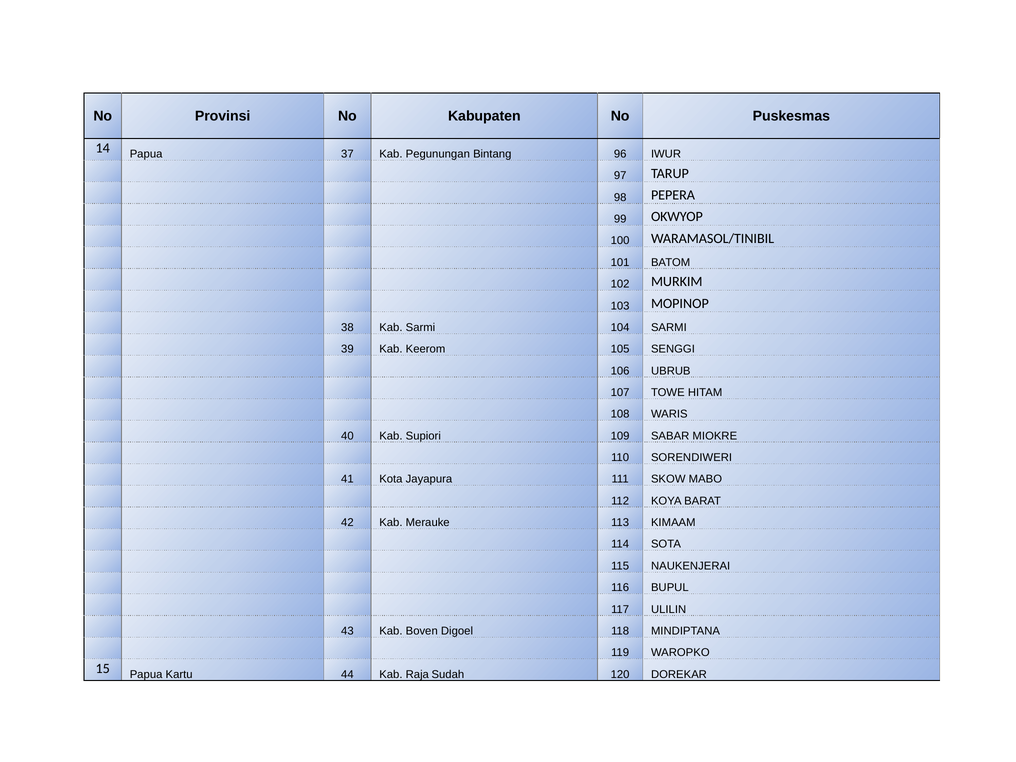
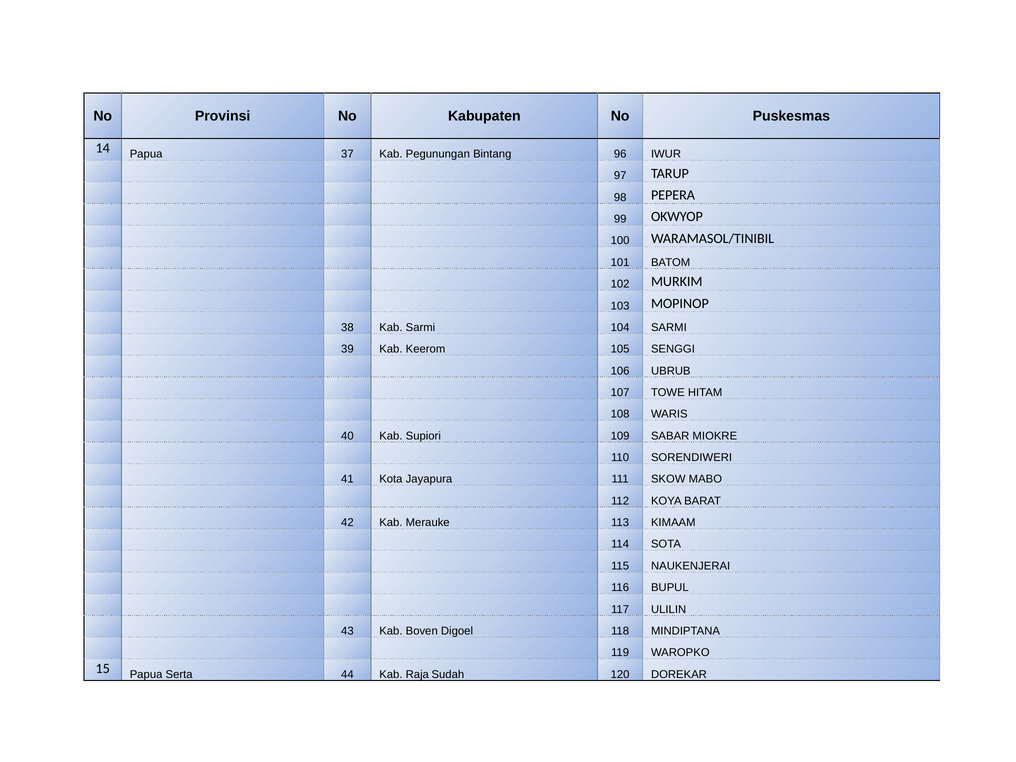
Kartu: Kartu -> Serta (179, 674)
